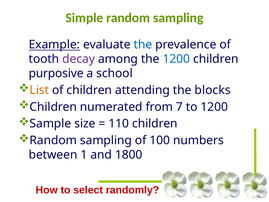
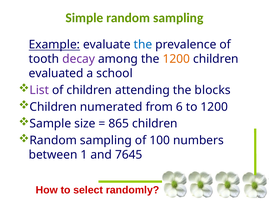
1200 colour: blue -> orange (176, 59)
purposive: purposive -> evaluated (56, 73)
List colour: orange -> purple (39, 90)
7: 7 -> 6 (179, 107)
110: 110 -> 865 (119, 123)
1800: 1800 -> 7645 (129, 155)
